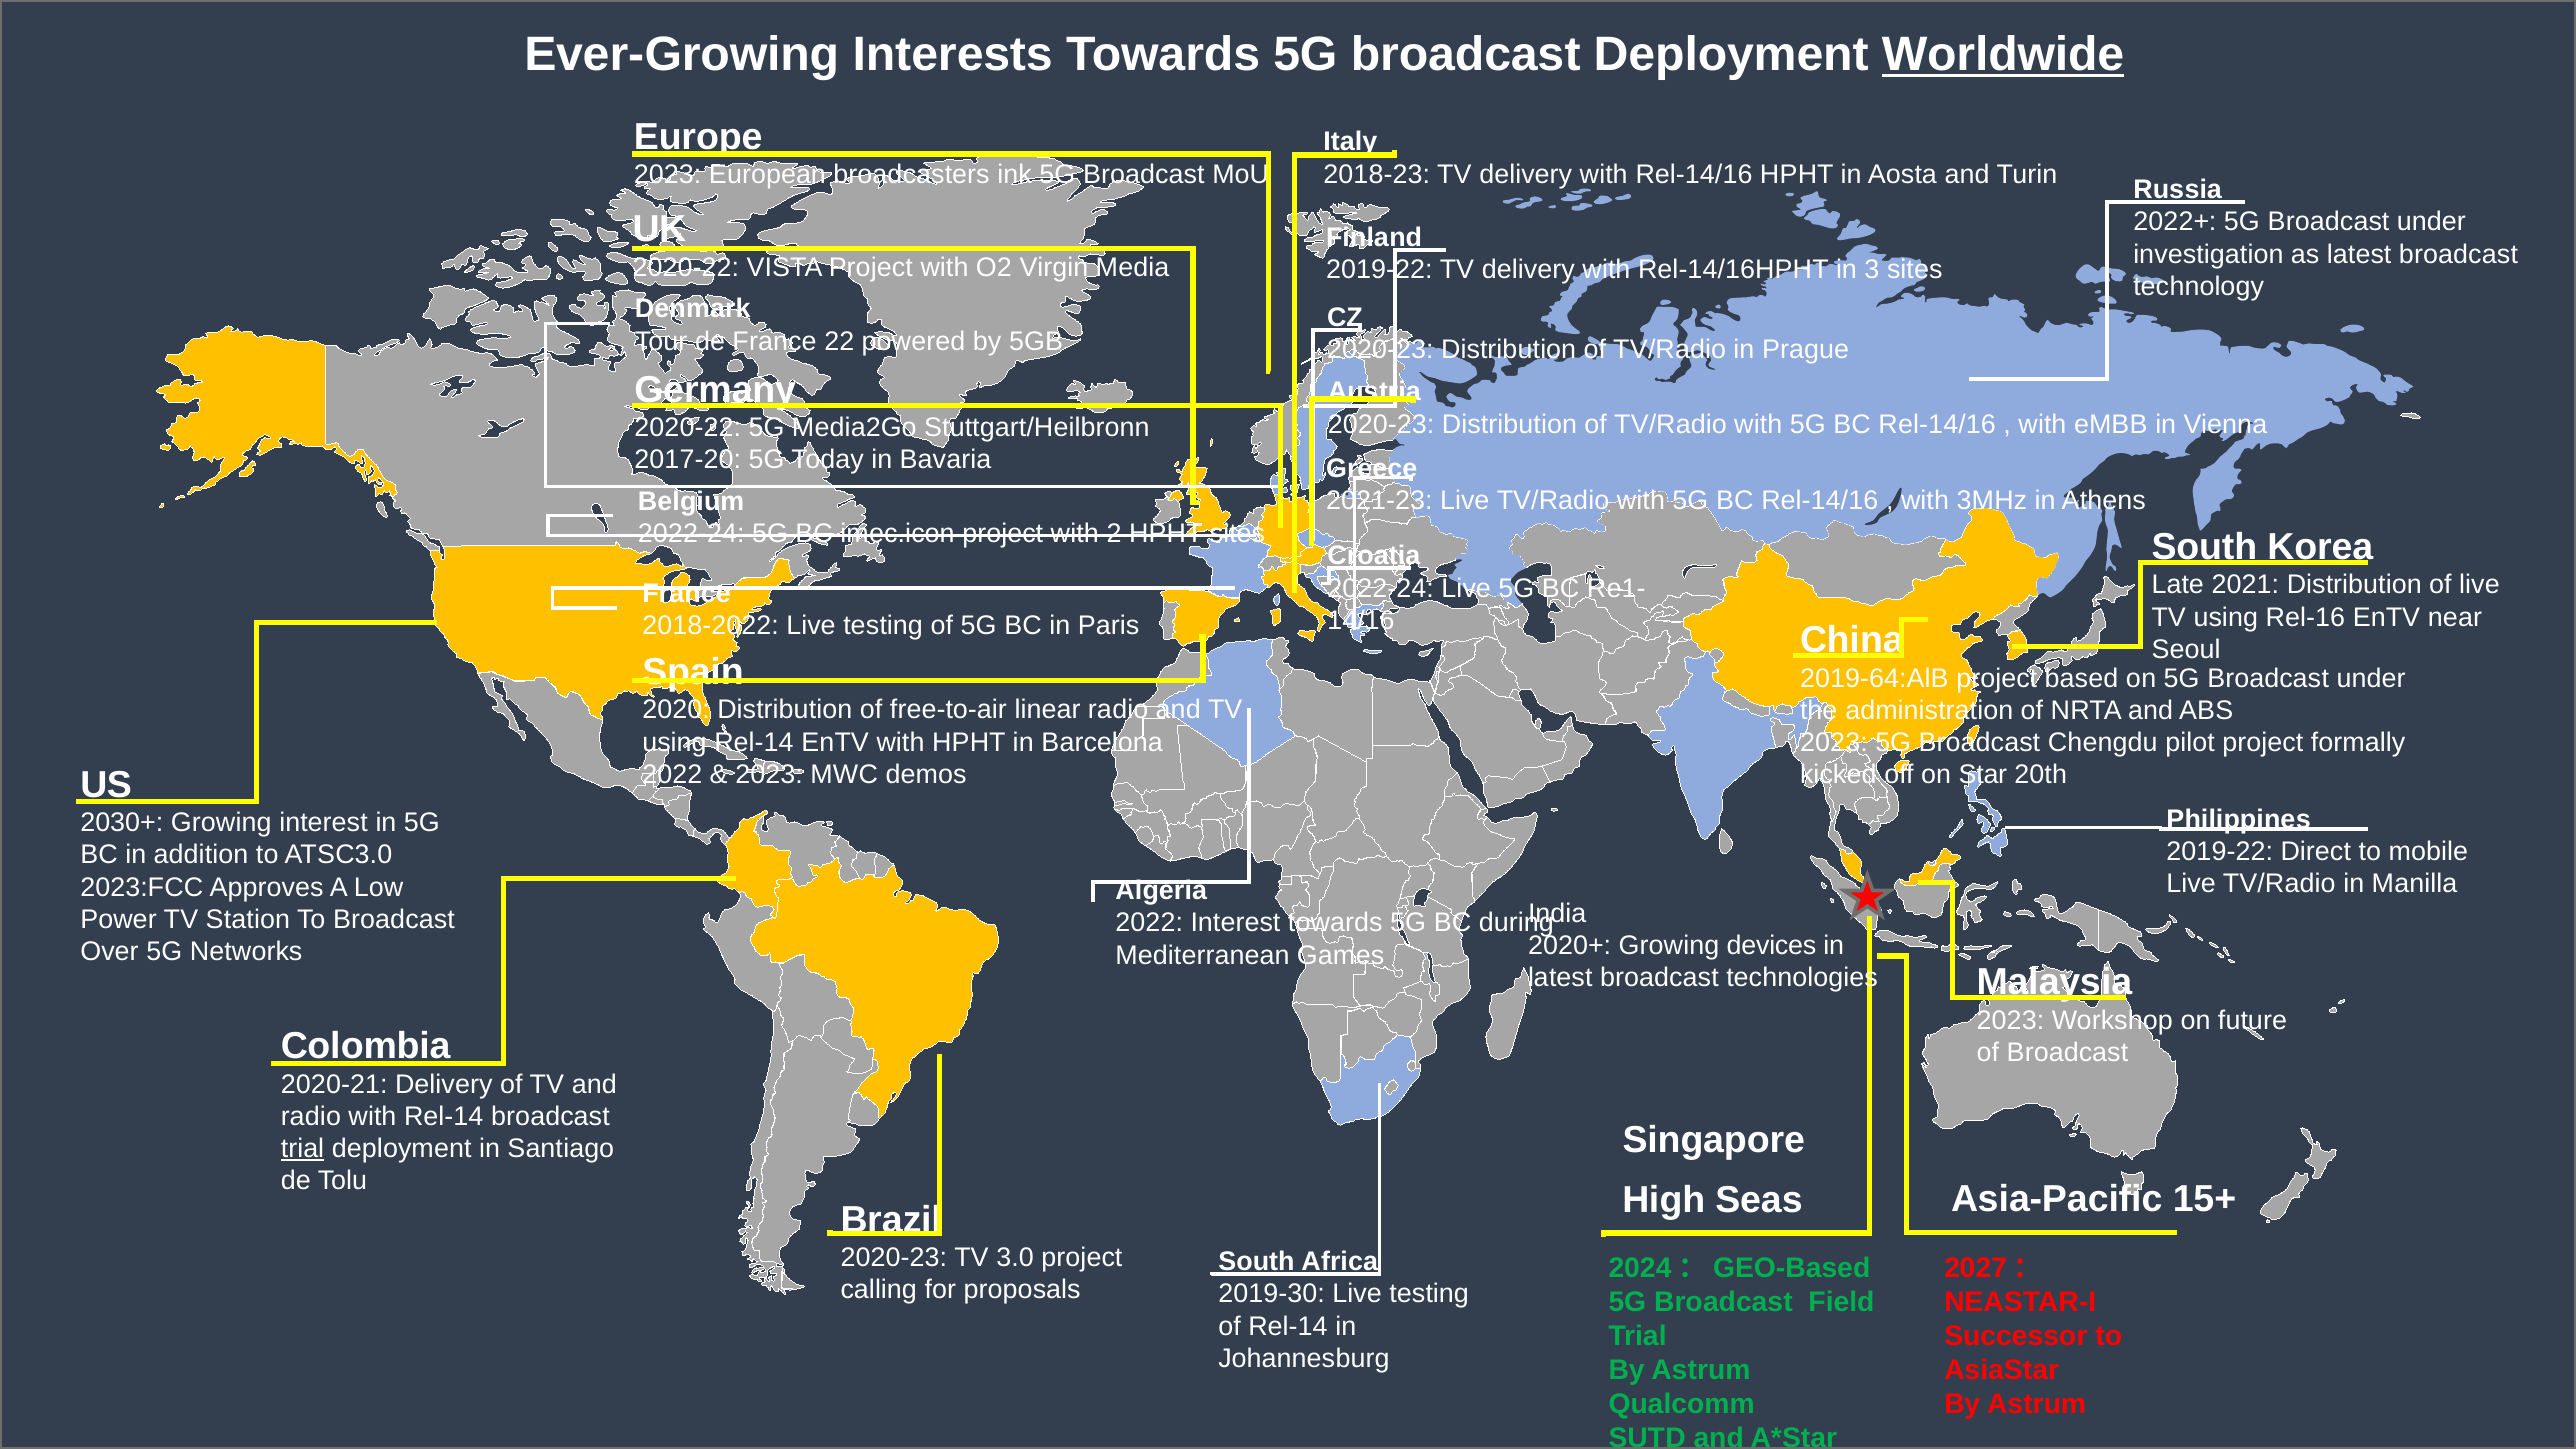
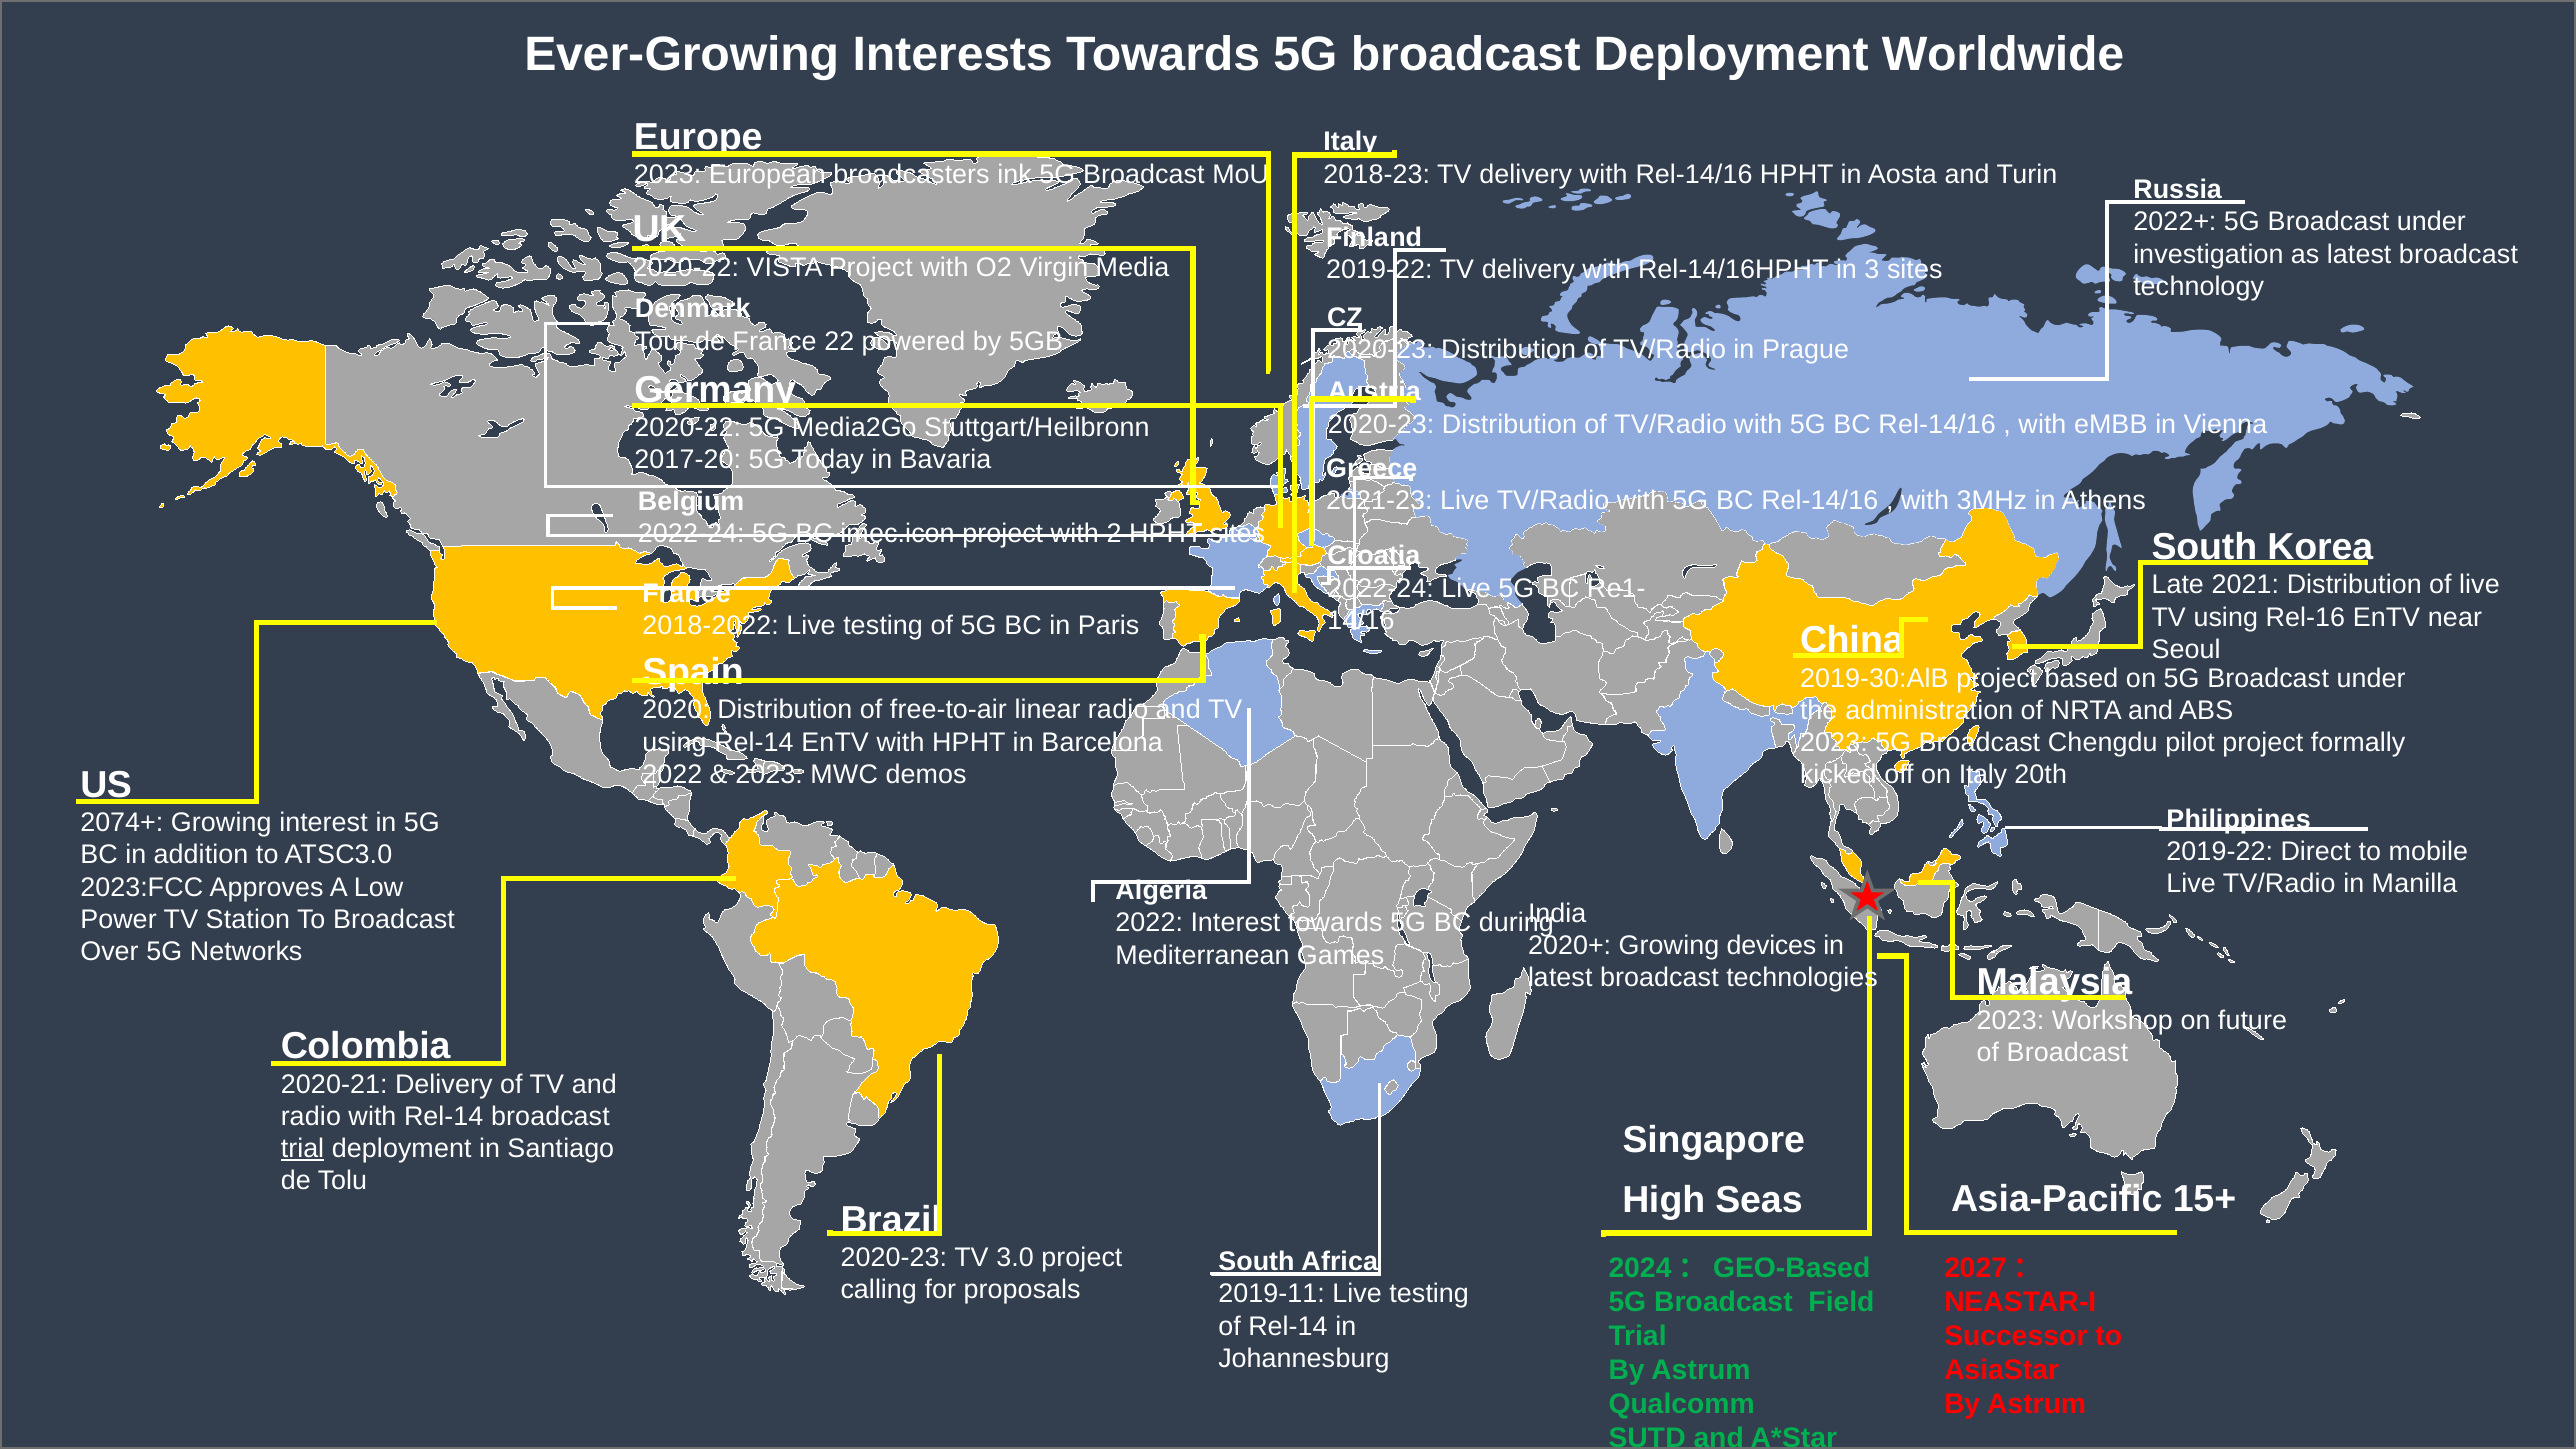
Worldwide underline: present -> none (2003, 54)
2019-64:AlB: 2019-64:AlB -> 2019-30:AlB (1874, 678)
on Star: Star -> Italy (1983, 775)
2030+: 2030+ -> 2074+ (122, 823)
2019-30: 2019-30 -> 2019-11 (1272, 1294)
